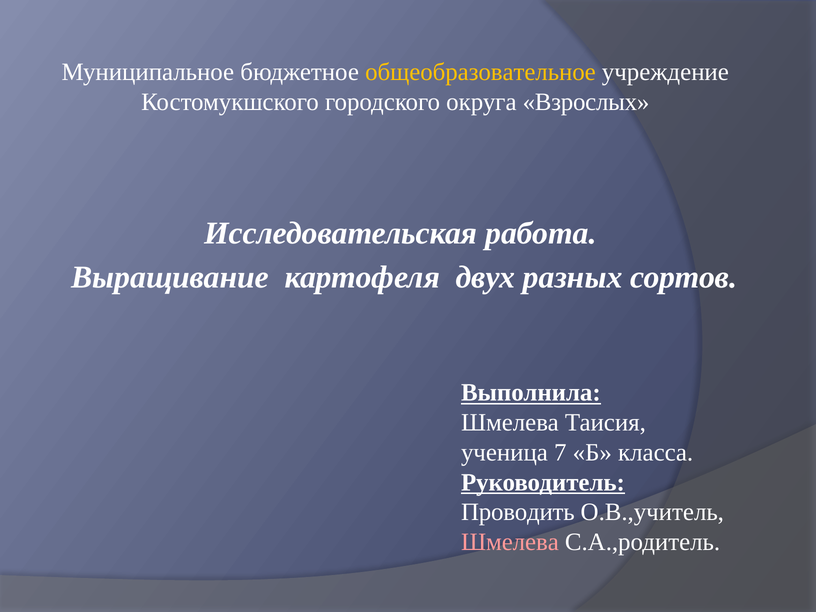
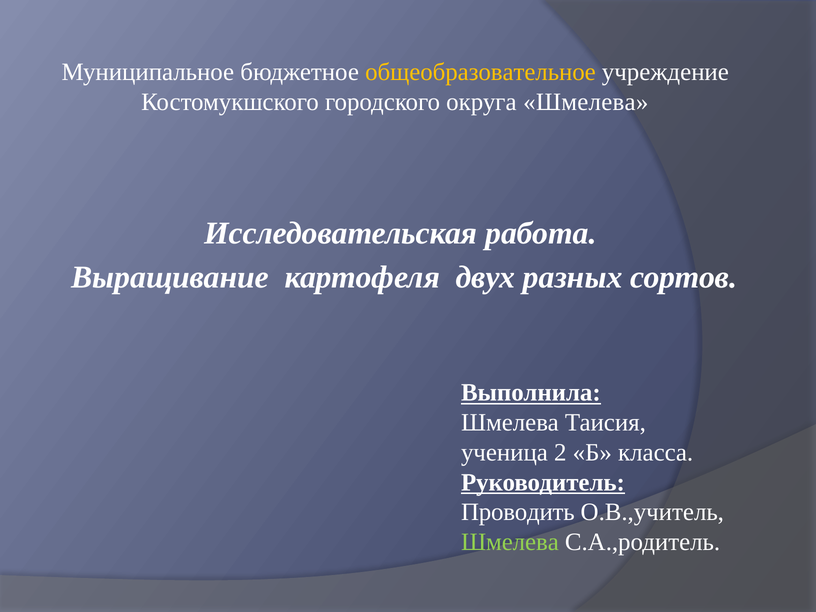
округа Взрослых: Взрослых -> Шмелева (586, 102)
7: 7 -> 2 (560, 452)
Шмелева colour: pink -> light green (510, 542)
